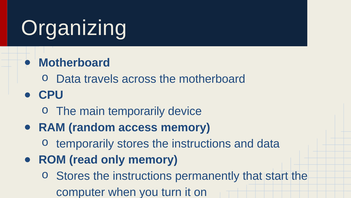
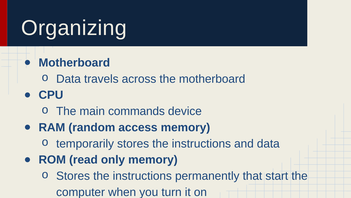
main temporarily: temporarily -> commands (136, 111)
